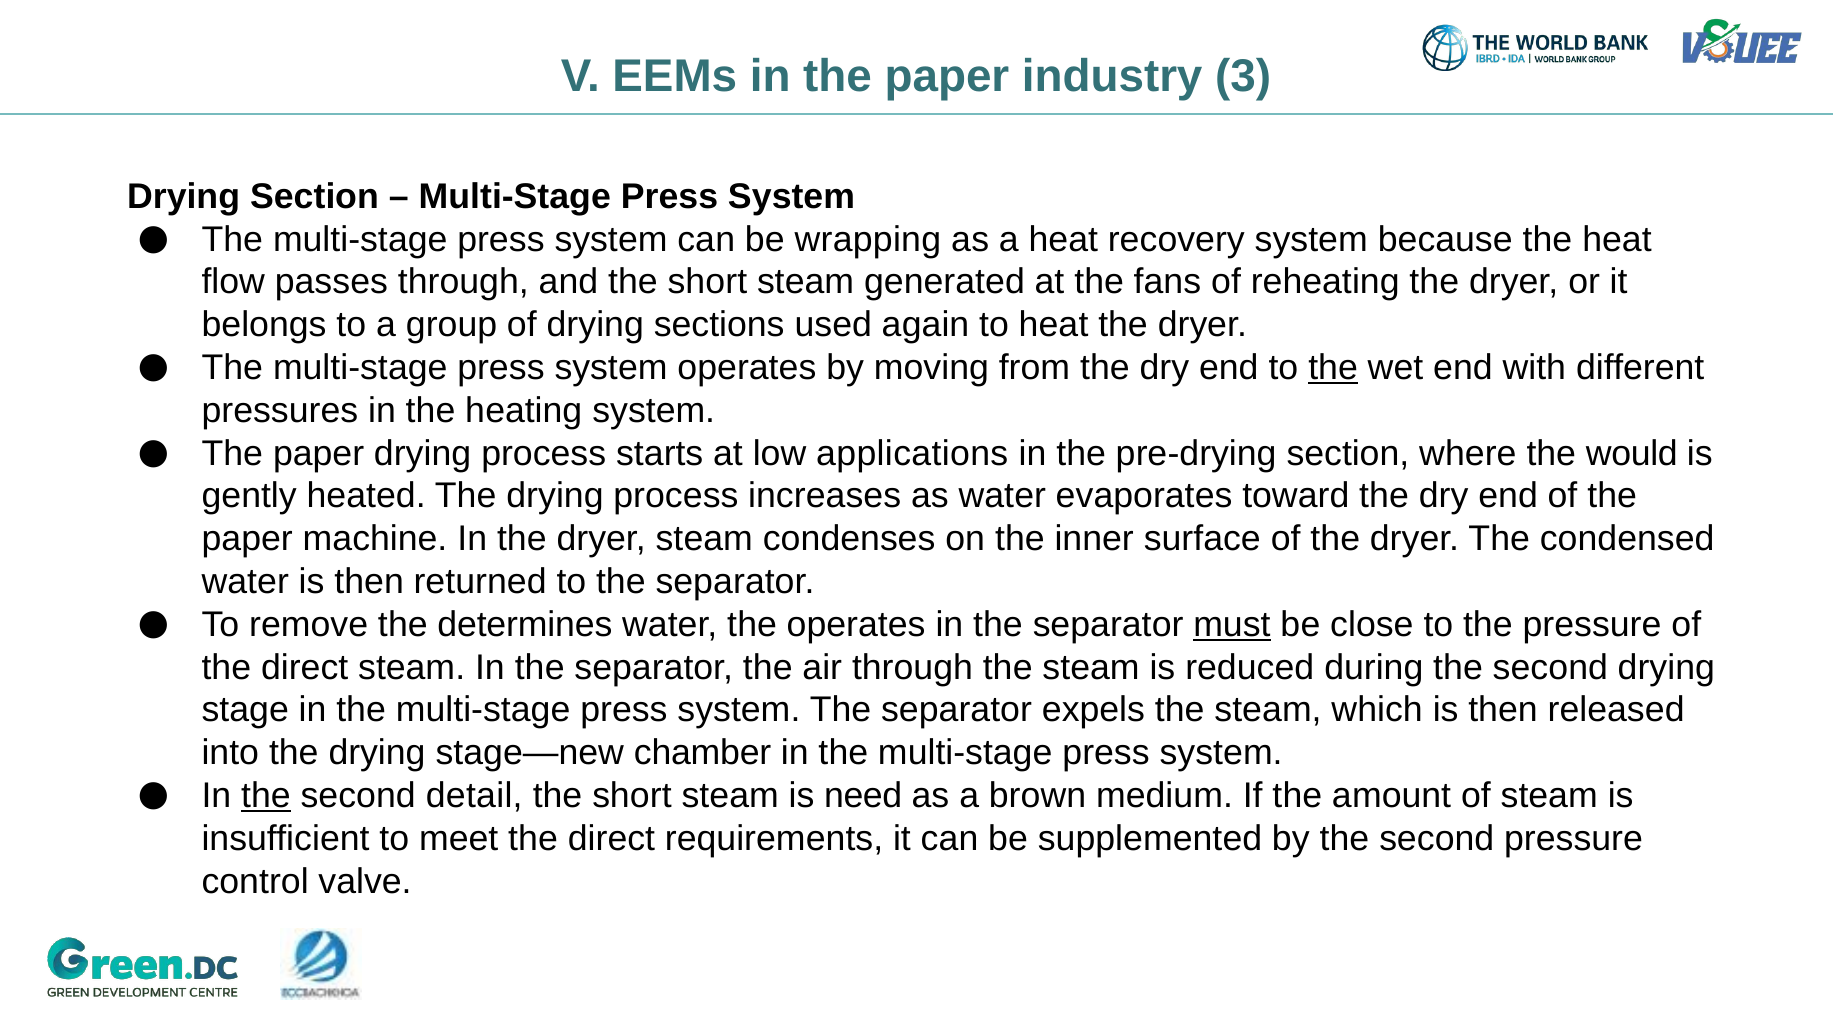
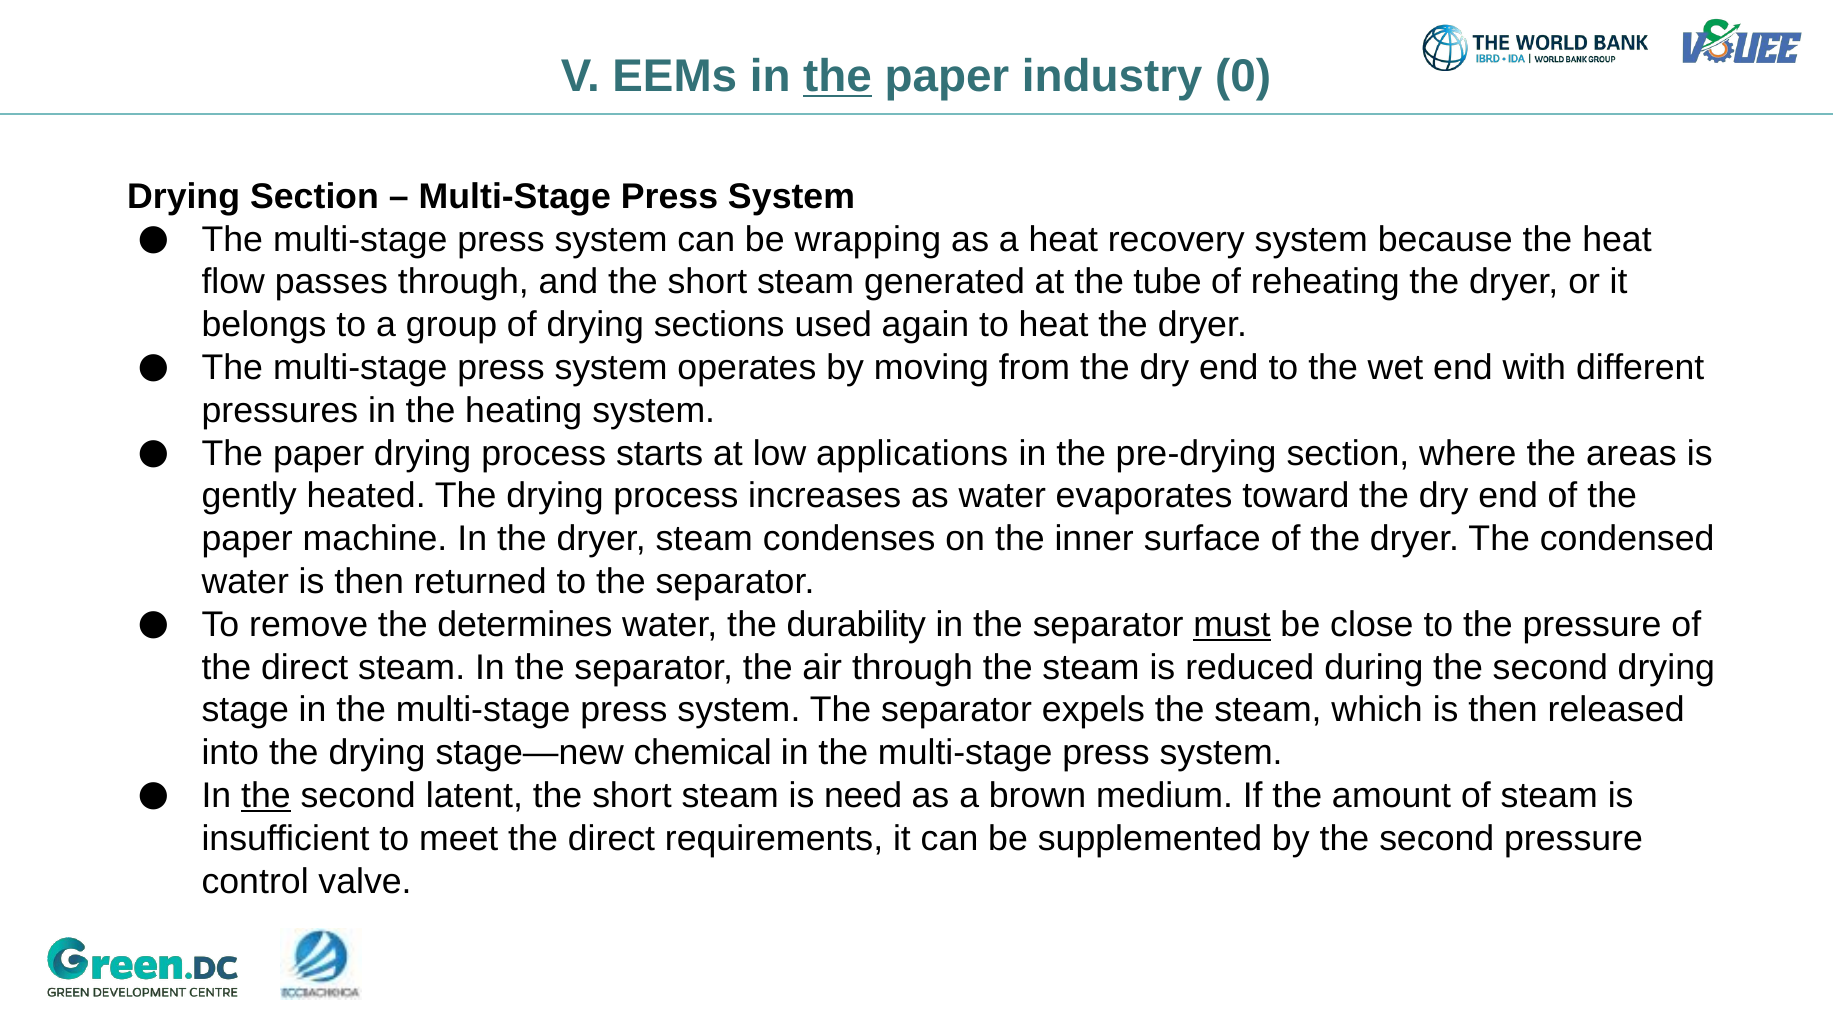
the underline: none -> present (838, 76)
3: 3 -> 0 (1243, 76)
fans: fans -> tube (1168, 282)
the underline: present -> none (1333, 368)
would: would -> areas (1631, 453)
the operates: operates -> durability (856, 625)
chamber: chamber -> chemical (703, 753)
detail: detail -> latent (474, 796)
